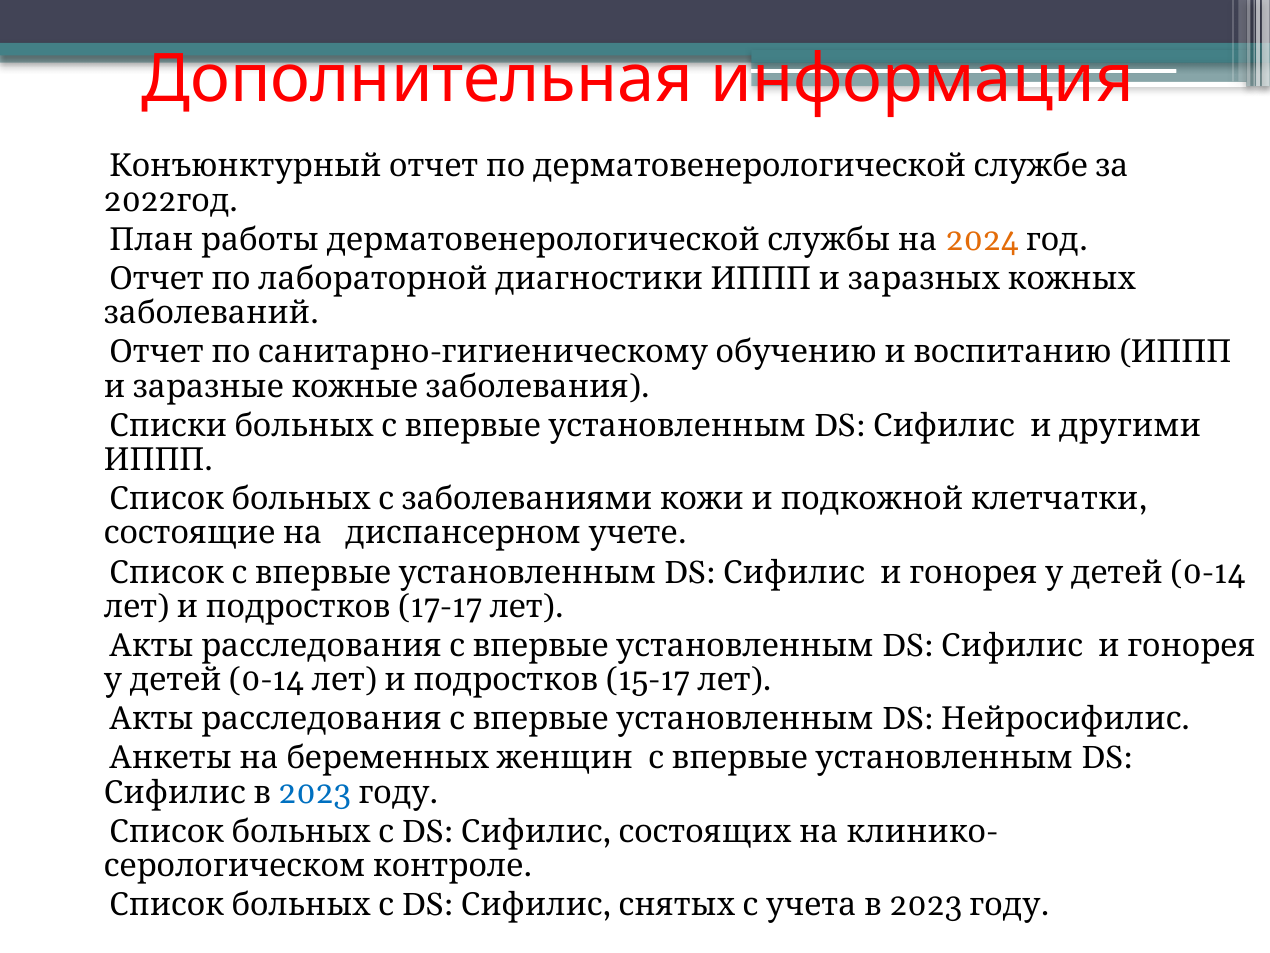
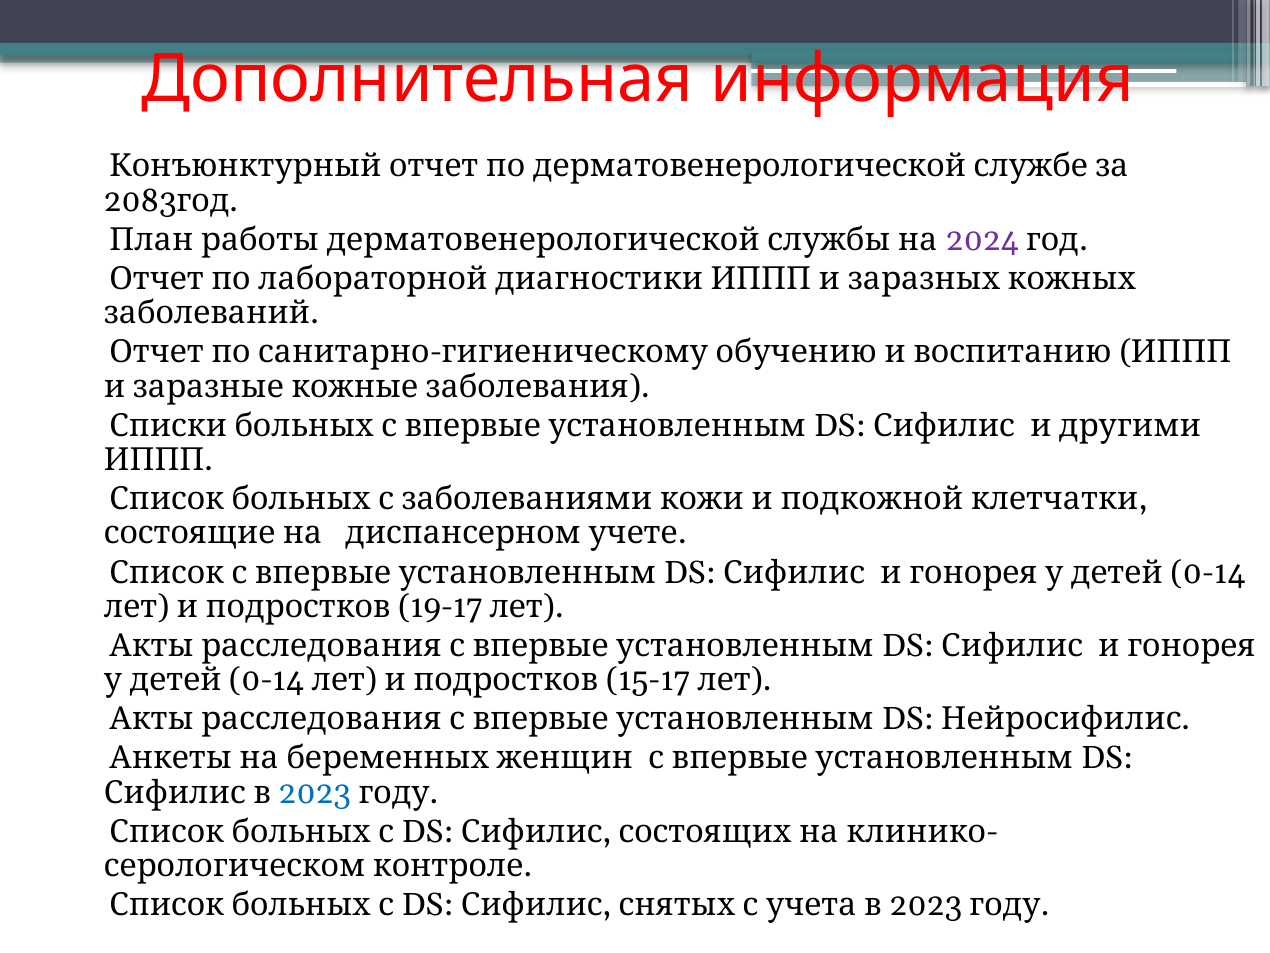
2022: 2022 -> 2083 (140, 201)
2024 colour: orange -> purple (982, 240)
17-17: 17-17 -> 19-17 (440, 607)
